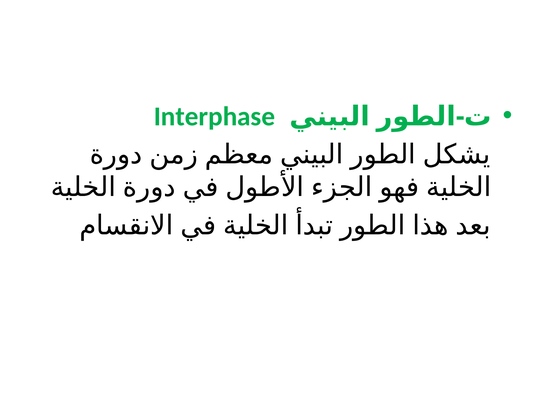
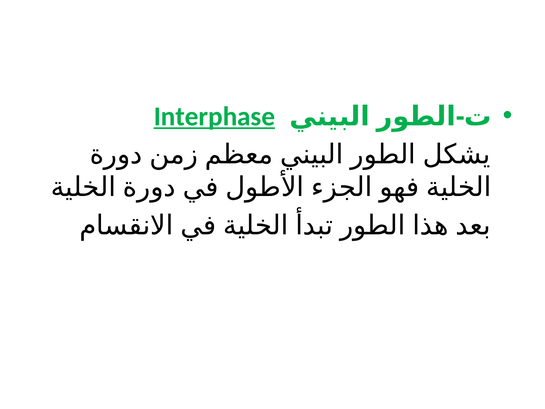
Interphase underline: none -> present (214, 116)
